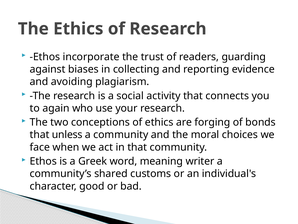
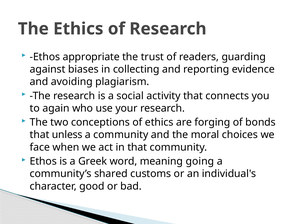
incorporate: incorporate -> appropriate (91, 57)
writer: writer -> going (200, 161)
